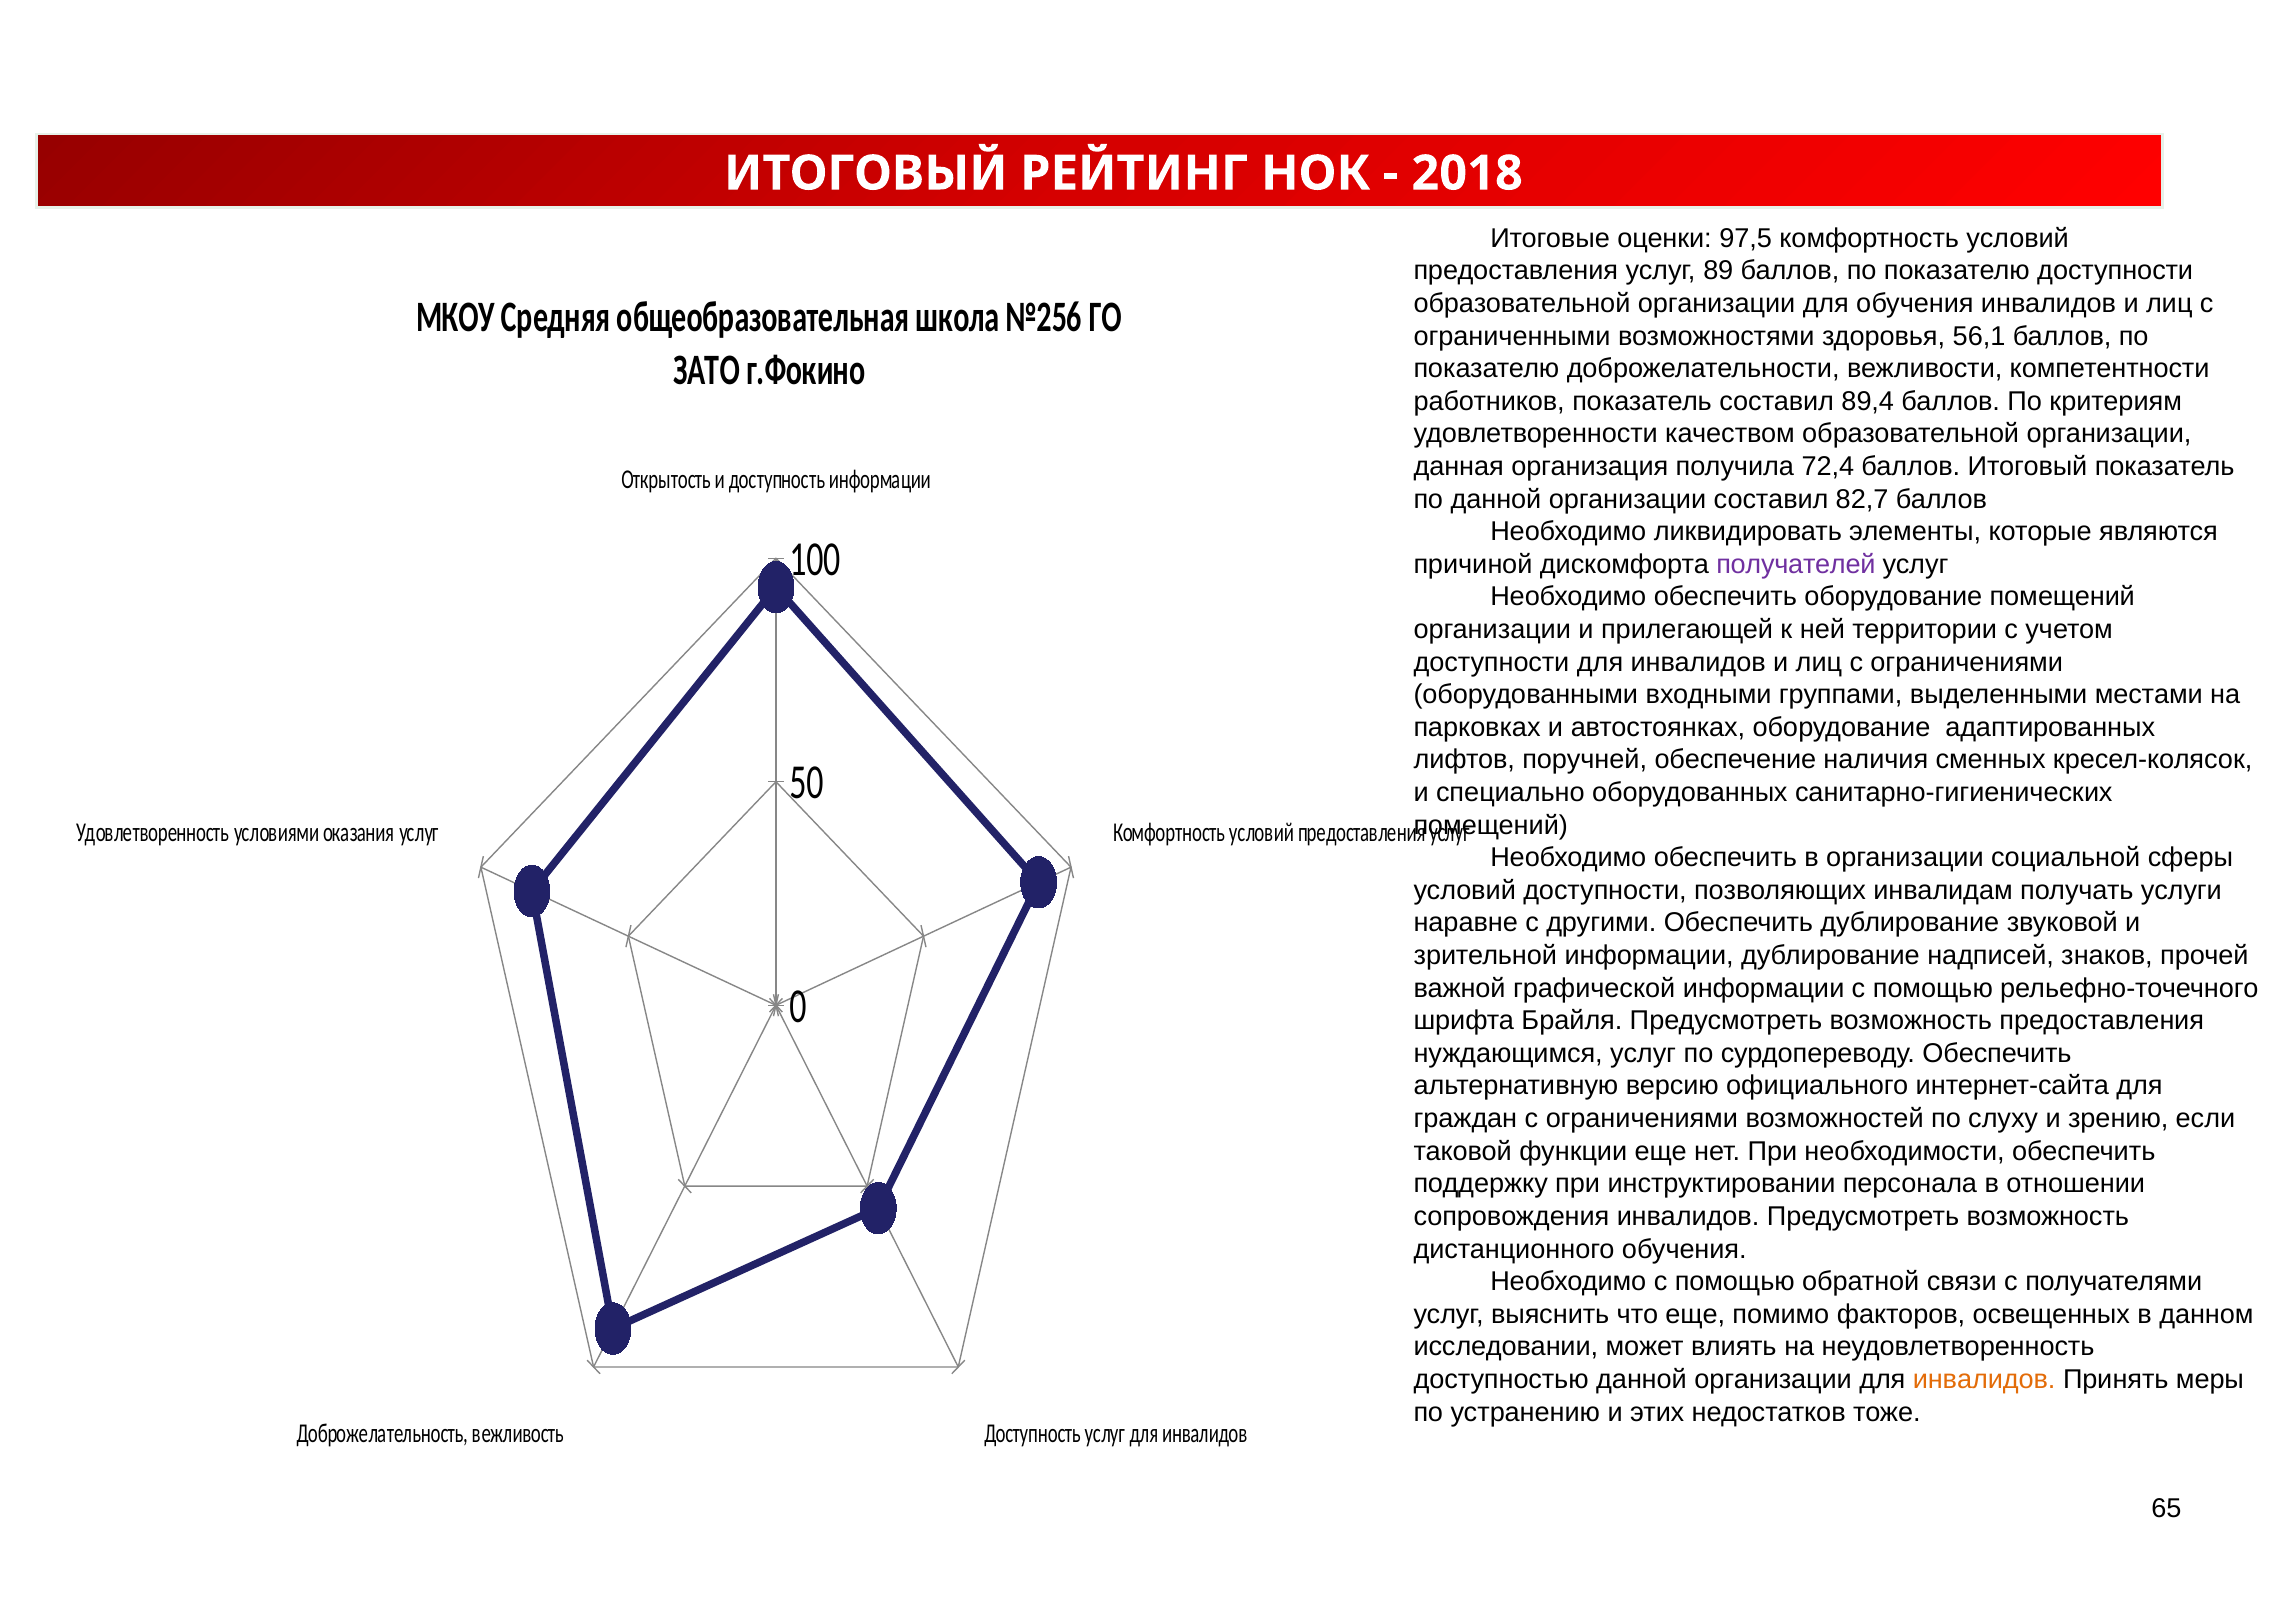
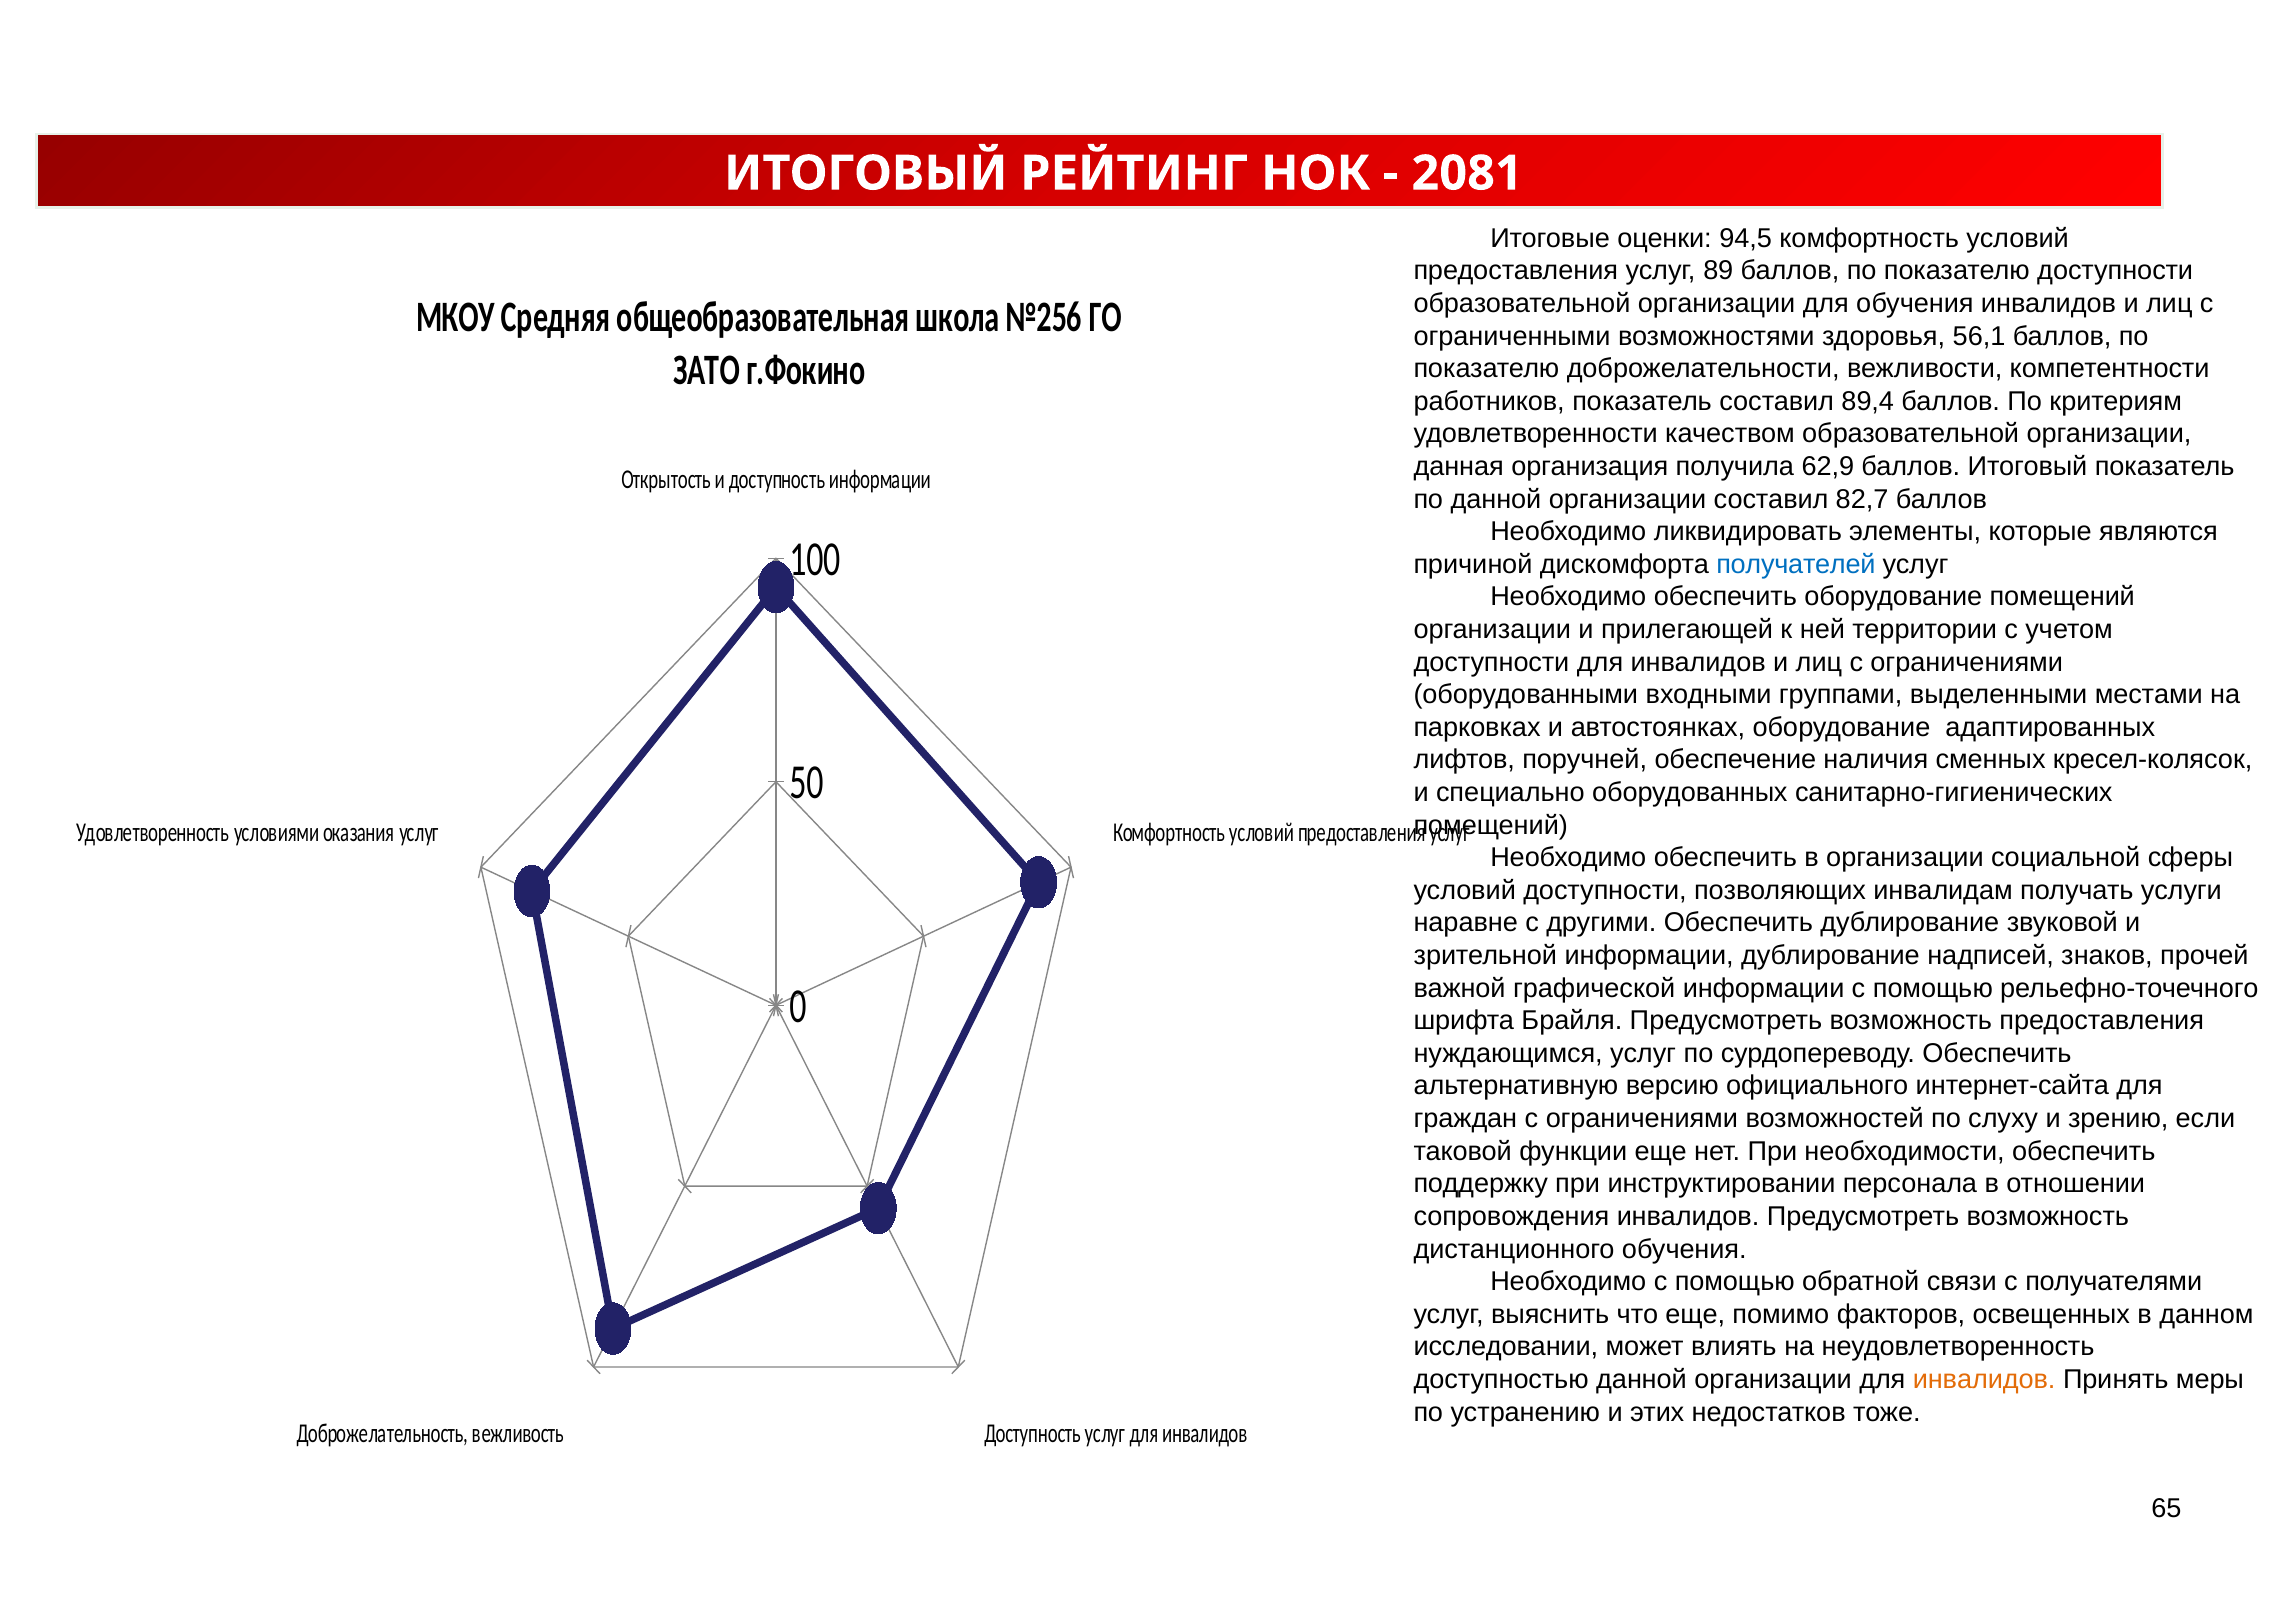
2018: 2018 -> 2081 (1467, 173)
97,5: 97,5 -> 94,5 (1746, 238)
72,4: 72,4 -> 62,9 (1828, 466)
получателей colour: purple -> blue (1796, 564)
